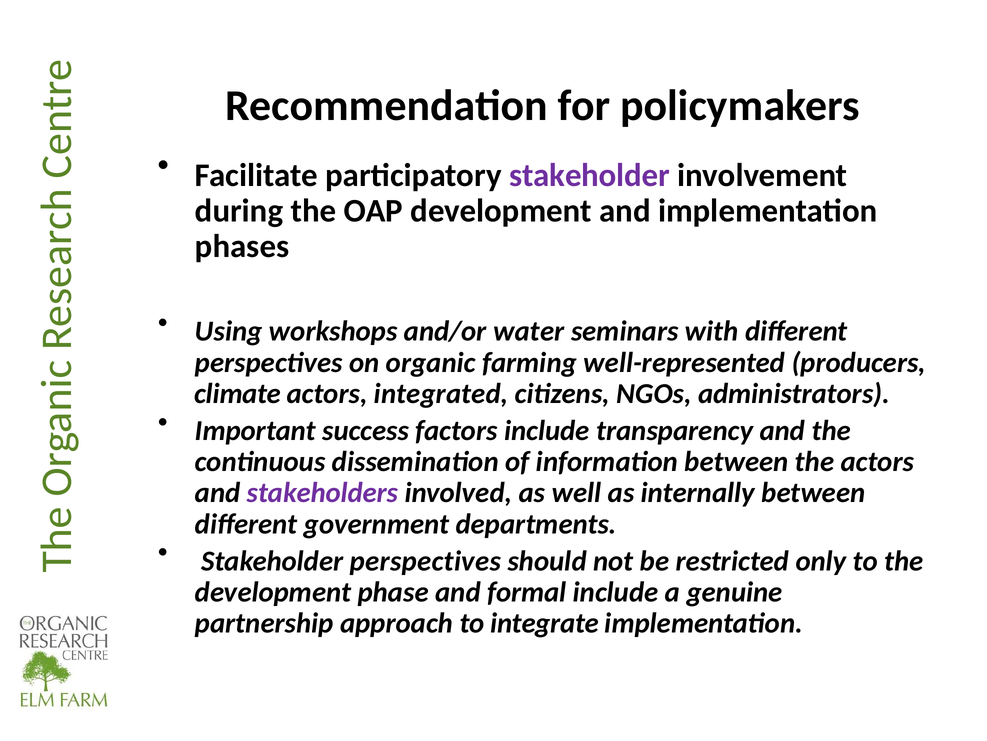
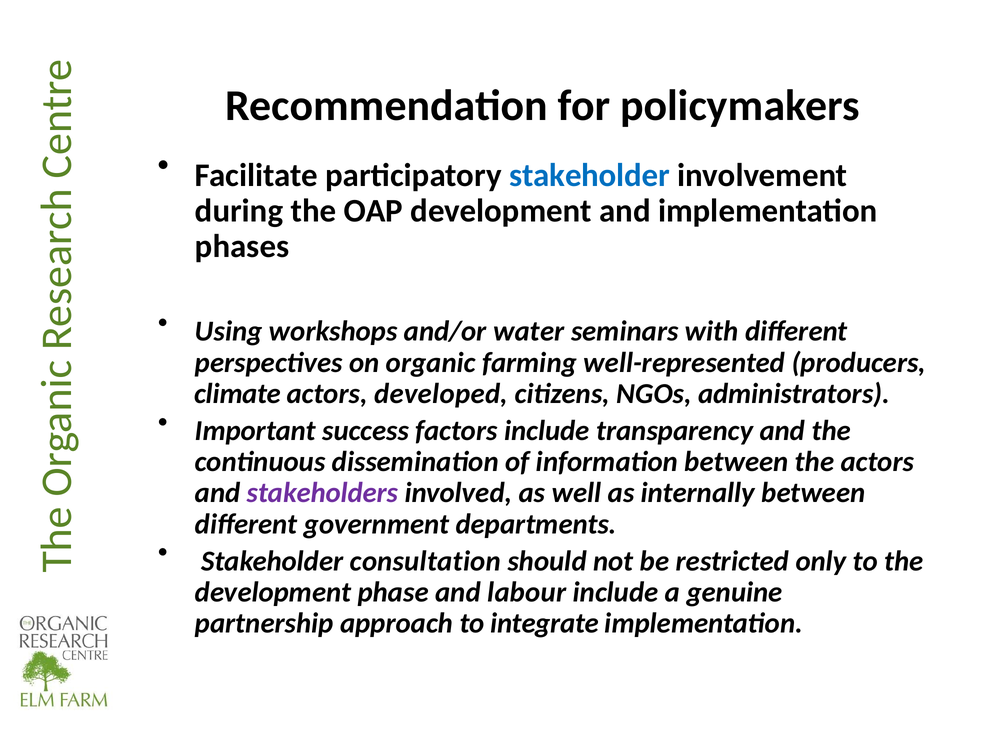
stakeholder colour: purple -> blue (590, 175)
integrated: integrated -> developed (441, 393)
Stakeholder perspectives: perspectives -> consultation (425, 561)
formal: formal -> labour (527, 592)
